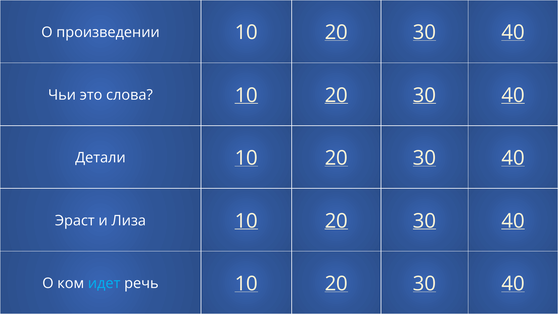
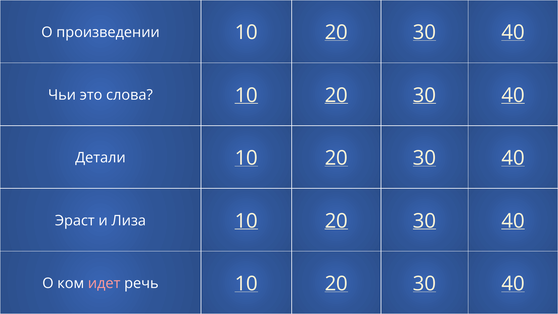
идет colour: light blue -> pink (104, 283)
